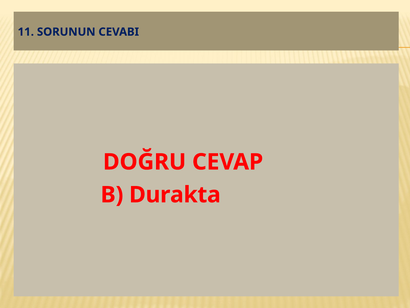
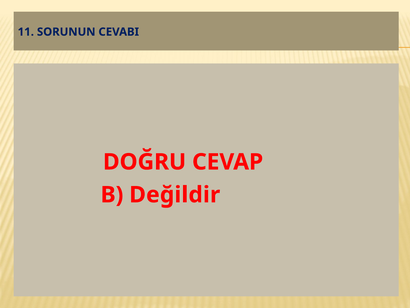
Durakta: Durakta -> Değildir (175, 194)
